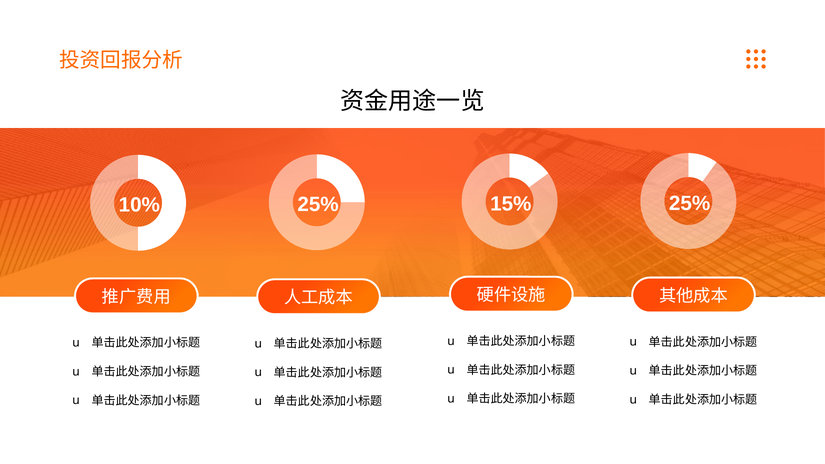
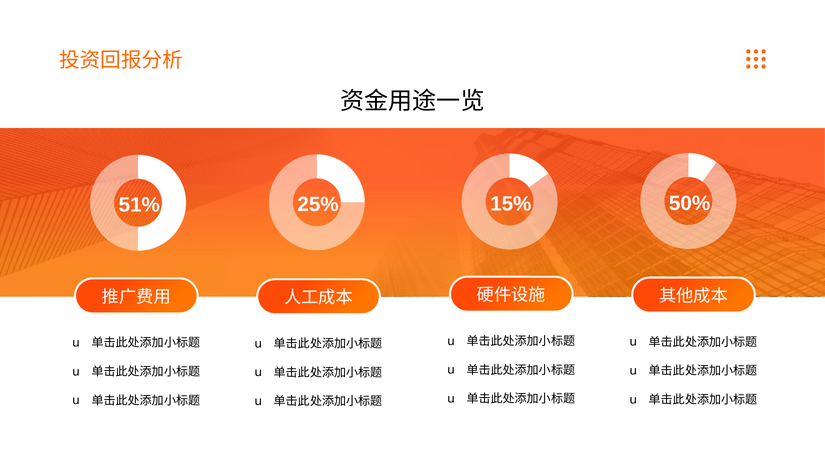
10%: 10% -> 51% (139, 205)
15% 25%: 25% -> 50% (690, 203)
